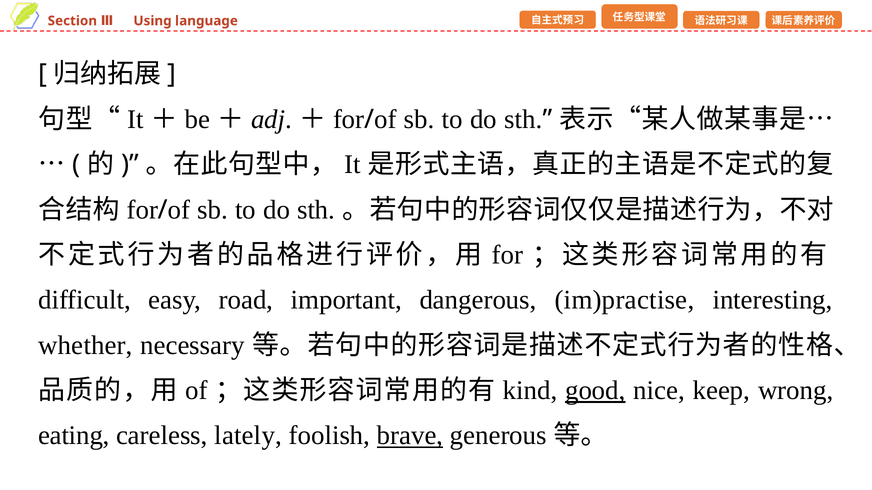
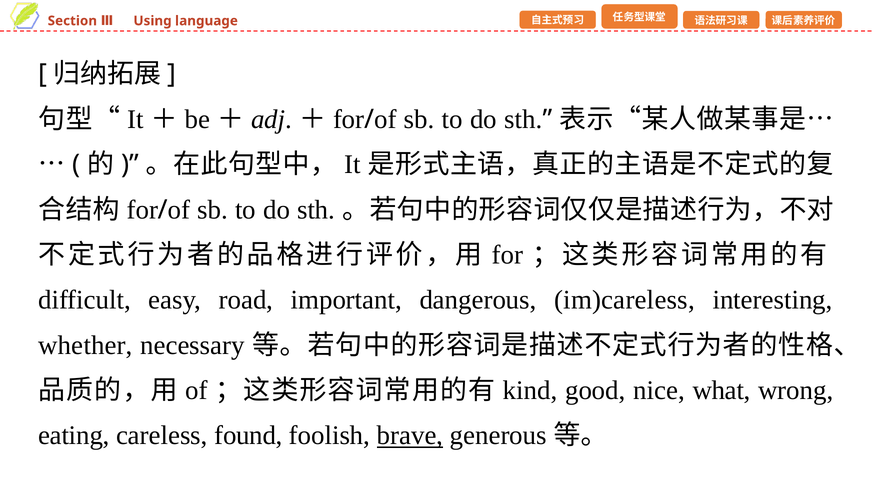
im)practise: im)practise -> im)careless (625, 300)
good underline: present -> none (595, 391)
keep: keep -> what (722, 391)
lately: lately -> found (248, 436)
